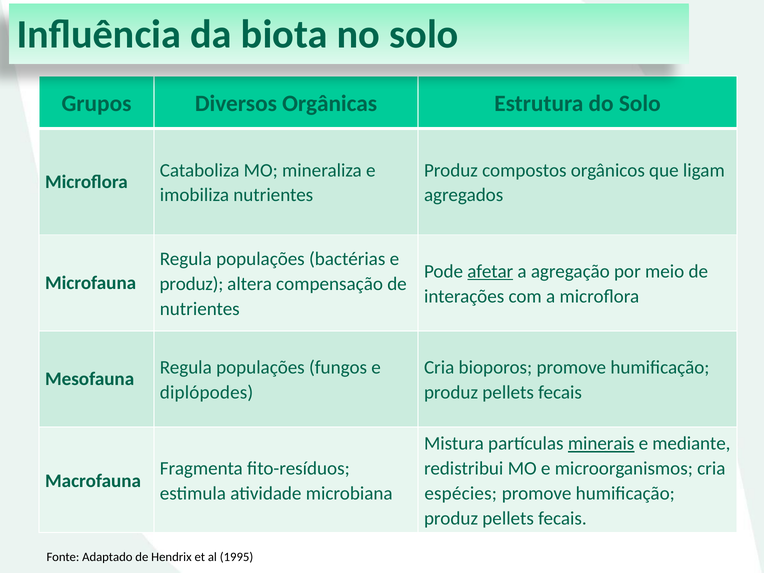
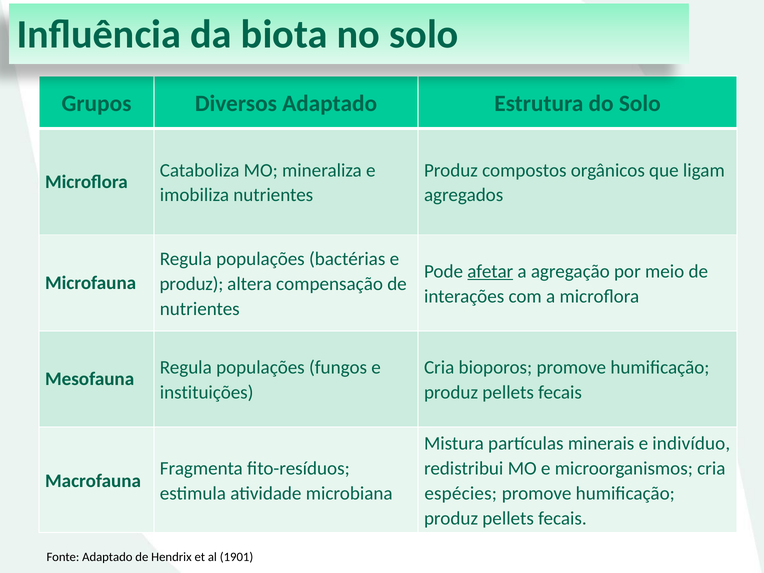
Diversos Orgânicas: Orgânicas -> Adaptado (330, 104)
diplópodes: diplópodes -> instituições (207, 392)
minerais underline: present -> none (601, 443)
mediante: mediante -> indivíduo (691, 443)
1995: 1995 -> 1901 (237, 557)
